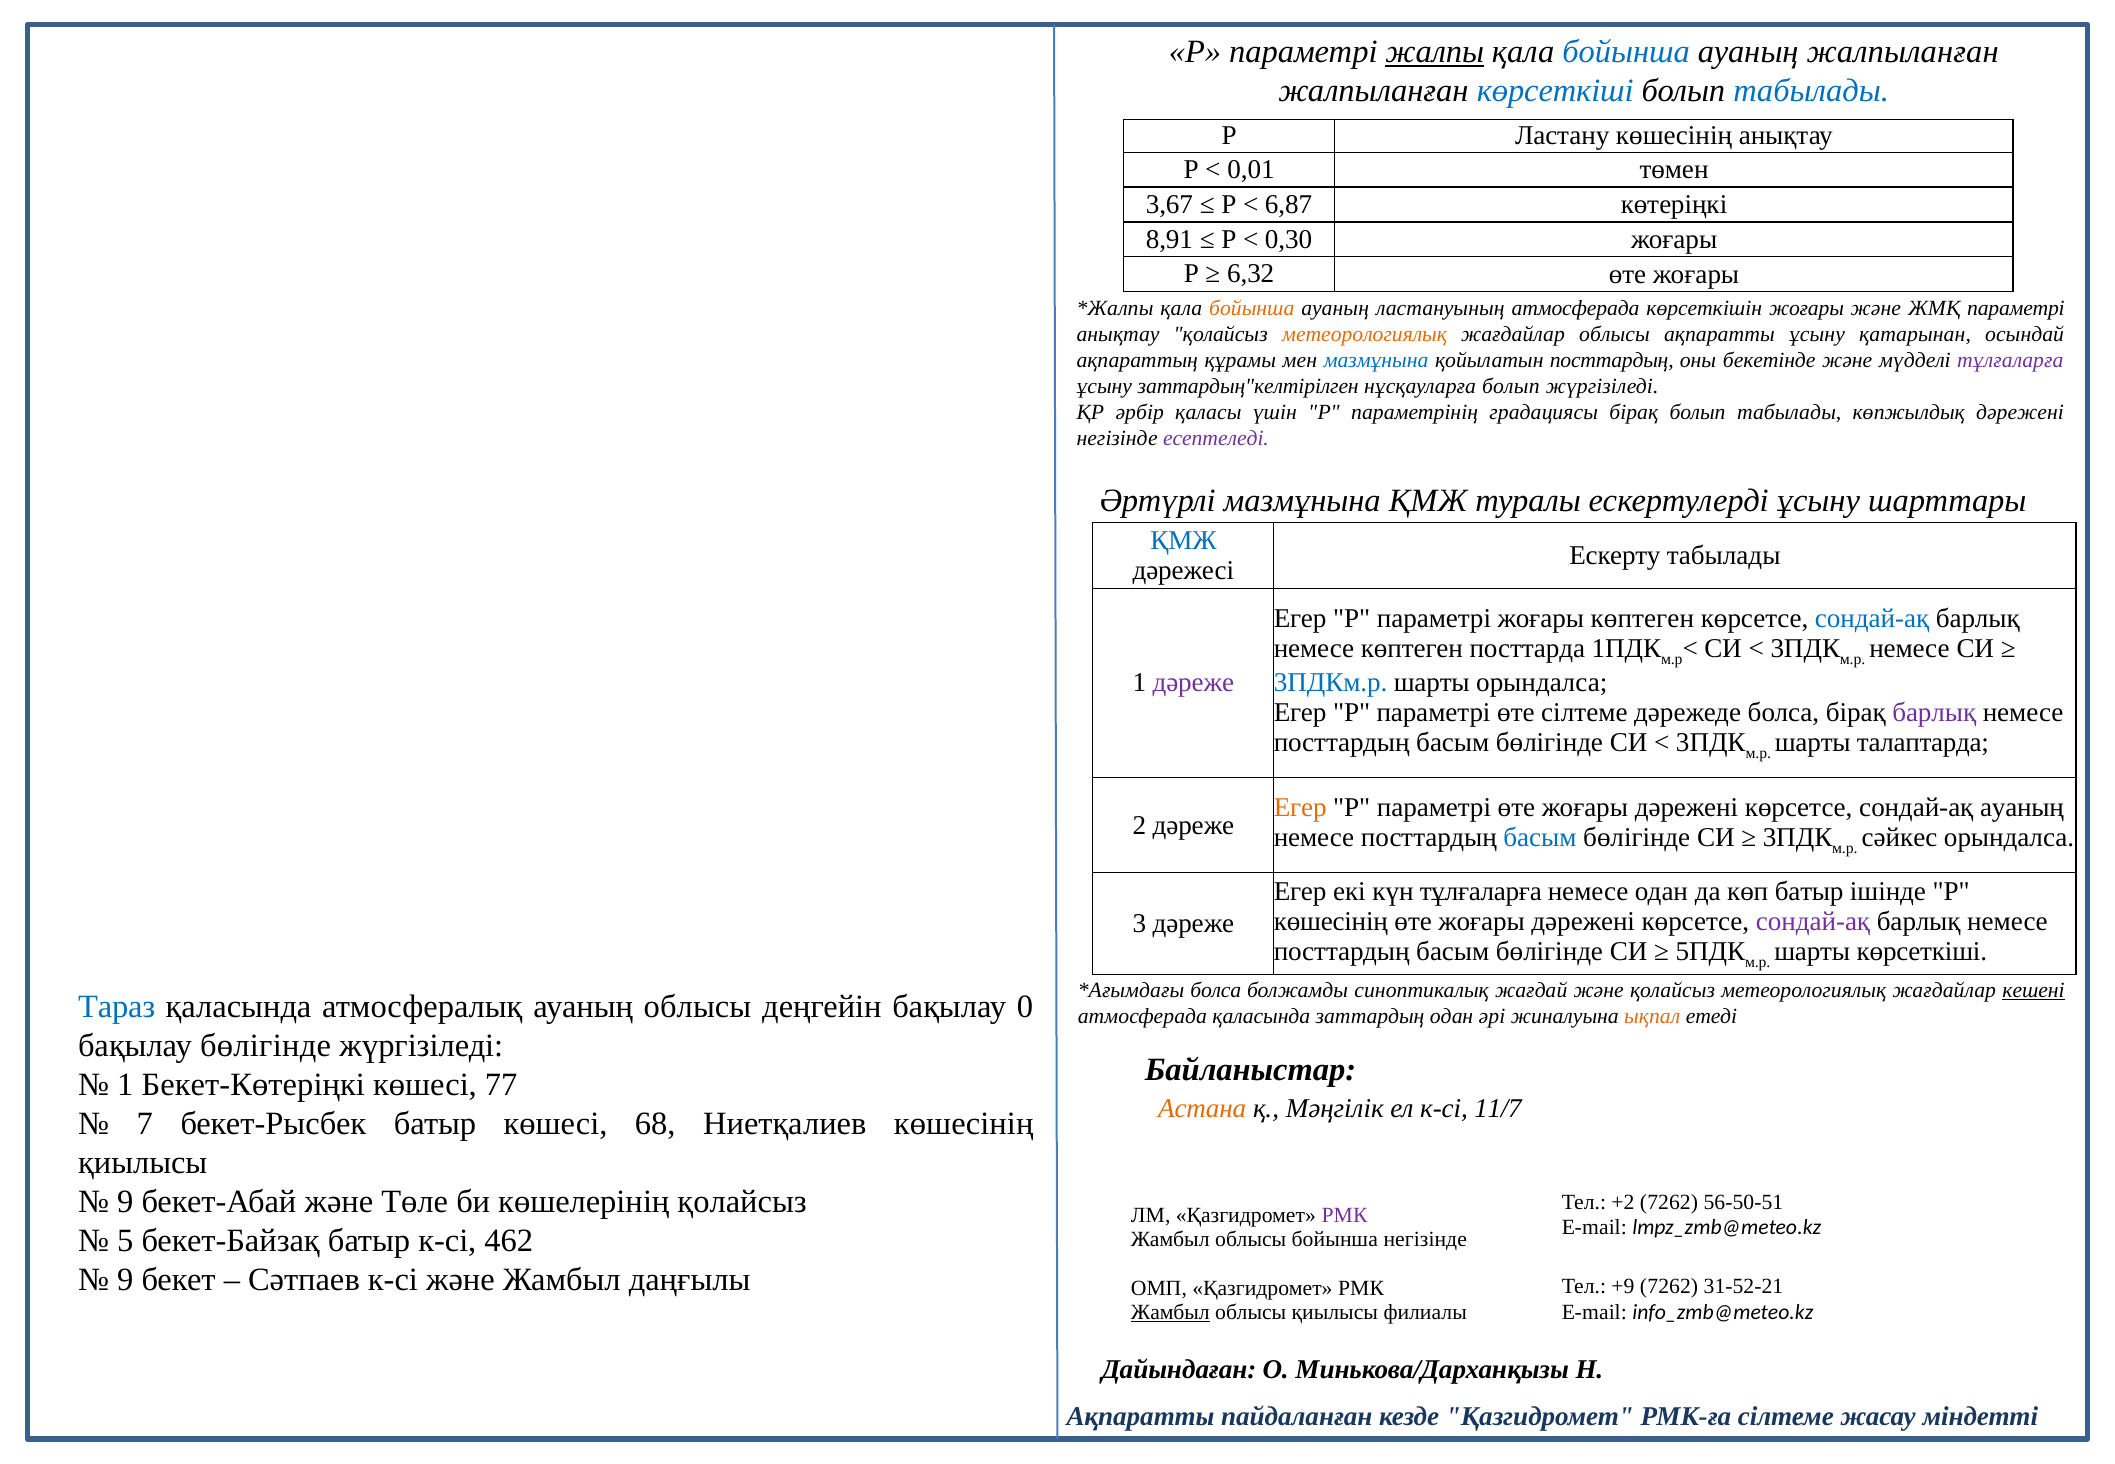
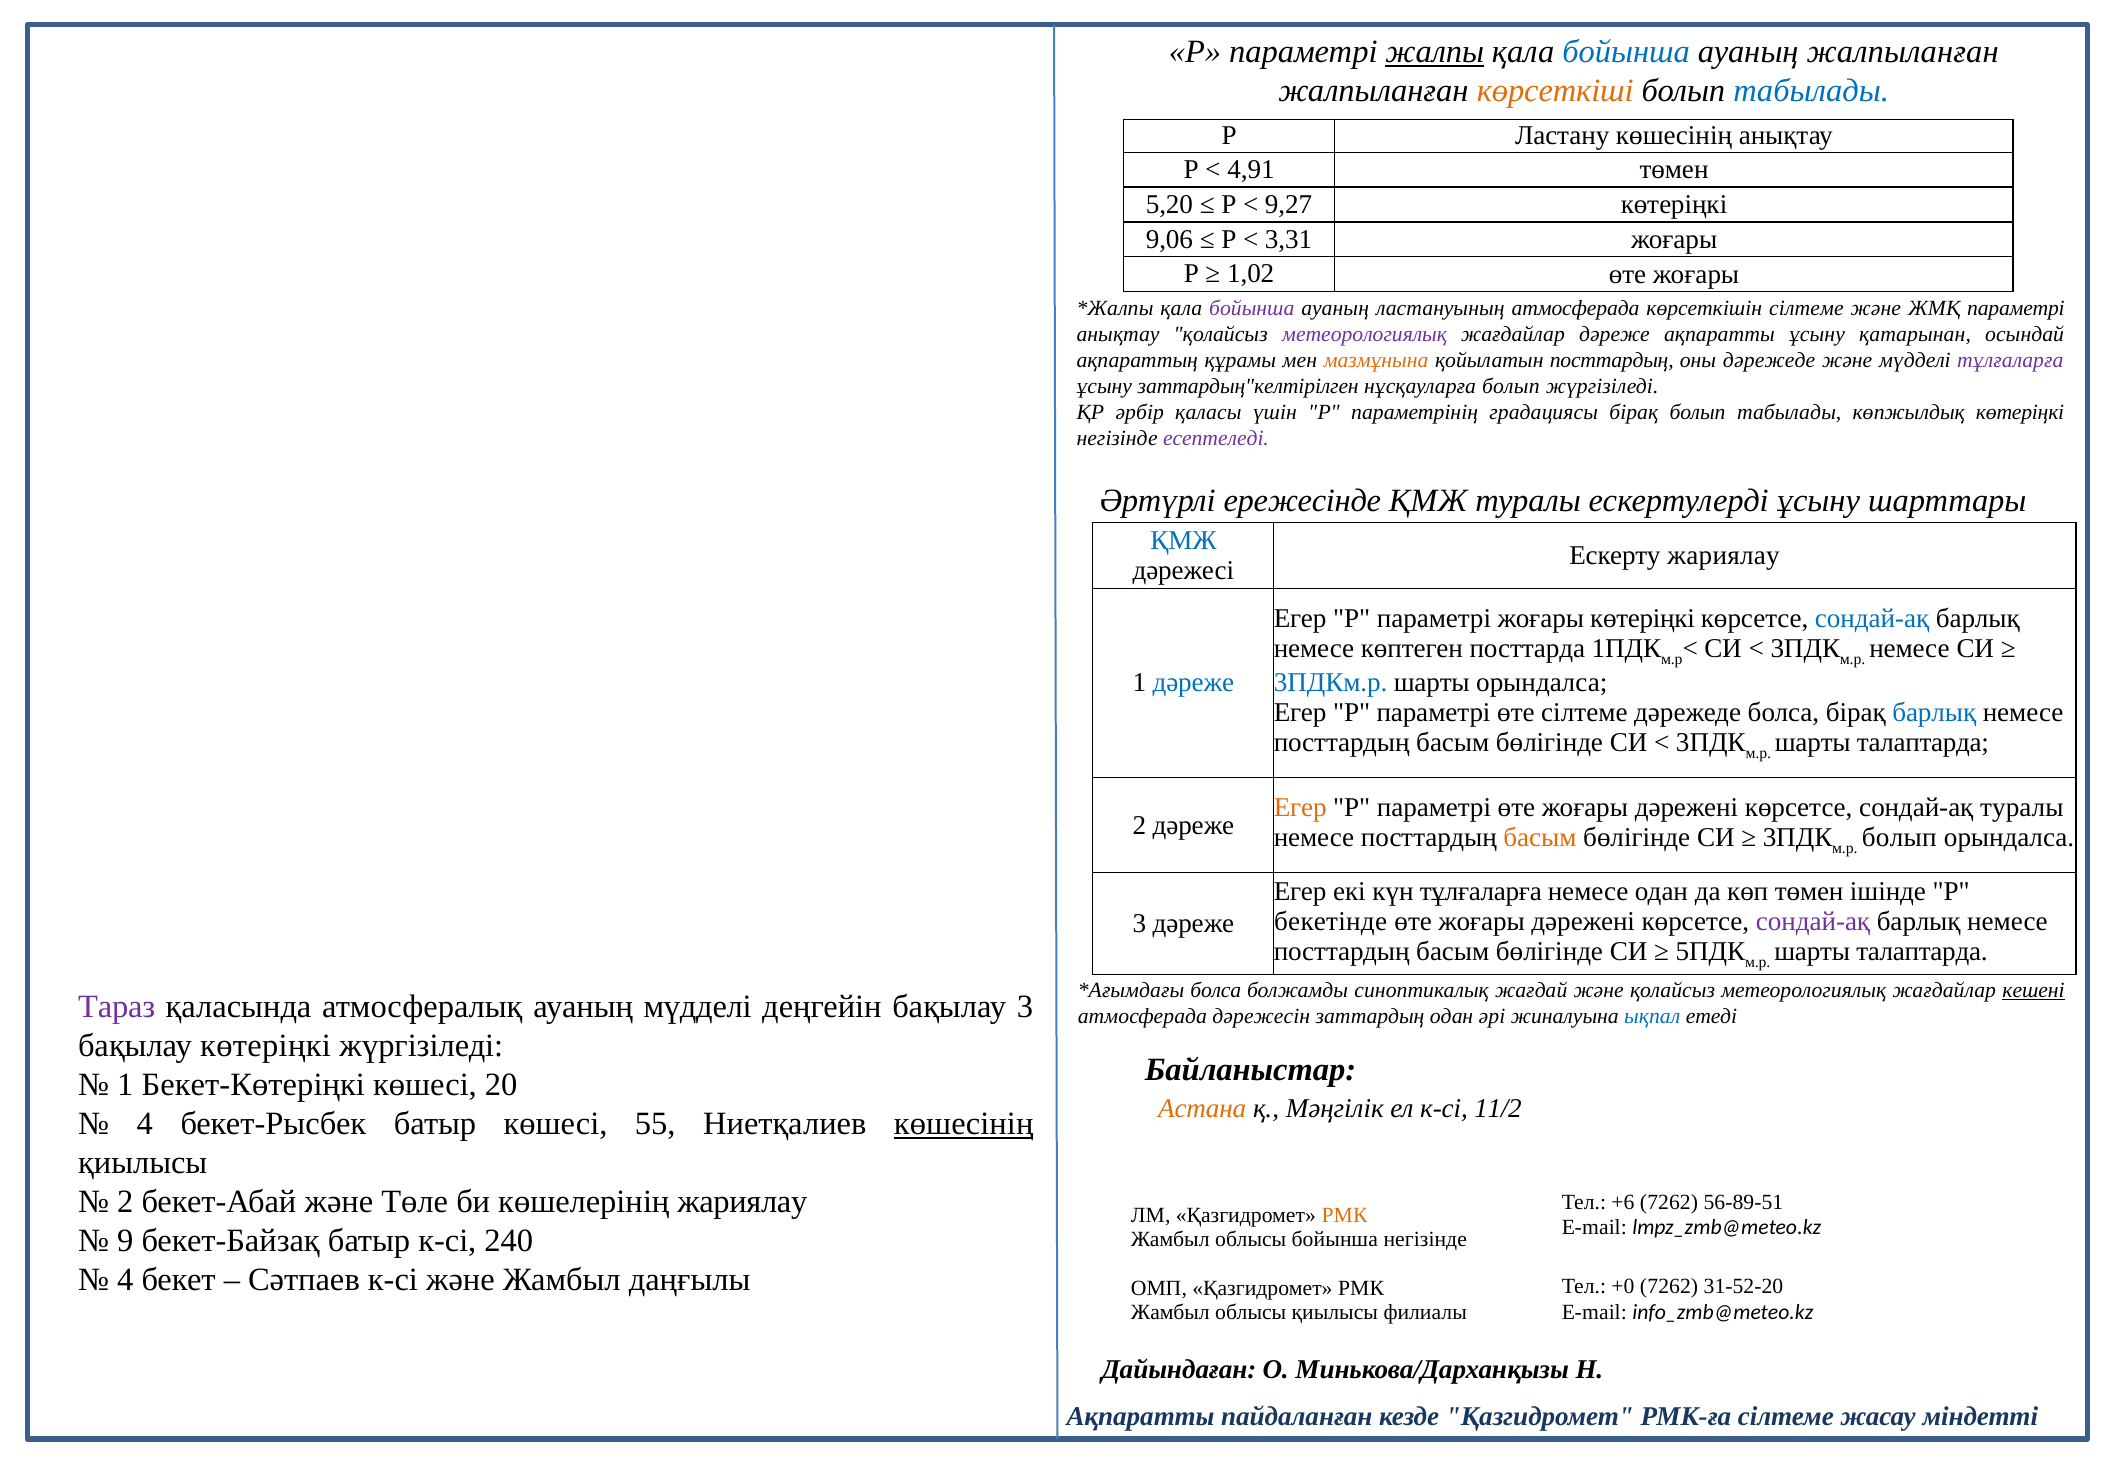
көрсеткіші colour: blue -> orange (1555, 91)
0,01: 0,01 -> 4,91 (1251, 169)
3,67: 3,67 -> 5,20 (1169, 204)
6,87: 6,87 -> 9,27 (1289, 204)
8,91: 8,91 -> 9,06 (1169, 239)
0,30: 0,30 -> 3,31 (1289, 239)
6,32: 6,32 -> 1,02 (1251, 274)
бойынша colour: orange -> purple (1252, 308)
көрсеткішін жоғары: жоғары -> сілтеме (1806, 308)
метеорологиялық colour: orange -> purple (1365, 334)
жағдайлар облысы: облысы -> дәреже (1615, 334)
мазмұнына colour: blue -> orange (1376, 360)
оны бекетінде: бекетінде -> дәрежеде (1769, 360)
көпжылдық дәрежені: дәрежені -> көтеріңкі (2020, 412)
Әртүрлі мазмұнына: мазмұнына -> ережесінде (1302, 501)
Ескерту табылады: табылады -> жариялау (1724, 556)
жоғары көптеген: көптеген -> көтеріңкі (1643, 619)
дәреже colour: purple -> blue (1193, 683)
барлық colour: purple -> blue (1934, 713)
сондай-ақ ауаның: ауаның -> туралы (2022, 808)
басым colour: blue -> orange (1540, 838)
сәйкес: сәйкес -> болып (1899, 838)
көп батыр: батыр -> төмен (1809, 892)
көшесінің: көшесінің -> бекетінде (1331, 922)
көрсеткіші: көрсеткіші -> талаптарда (1922, 952)
Тараз colour: blue -> purple (117, 1007)
ауаның облысы: облысы -> мүдделі (698, 1007)
бақылау 0: 0 -> 3 (1025, 1007)
атмосферада қаласында: қаласында -> дәрежесін (1261, 1016)
ықпал colour: orange -> blue (1652, 1016)
бақылау бөлігінде: бөлігінде -> көтеріңкі (266, 1046)
77: 77 -> 20 (501, 1085)
11/7: 11/7 -> 11/2 (1498, 1109)
7: 7 -> 4 (145, 1124)
68: 68 -> 55 (655, 1124)
көшесінің underline: none -> present (964, 1124)
9: 9 -> 2 (125, 1202)
көшелерінің қолайсыз: қолайсыз -> жариялау (742, 1202)
+2: +2 -> +6 (1623, 1202)
56-50-51: 56-50-51 -> 56-89-51 (1743, 1202)
РМК colour: purple -> orange (1345, 1216)
5: 5 -> 9 (125, 1241)
462: 462 -> 240 (509, 1241)
9: 9 -> 4 (125, 1280)
+9: +9 -> +0 (1623, 1287)
31-52-21: 31-52-21 -> 31-52-20 (1743, 1287)
Жамбыл underline: present -> none (1170, 1312)
